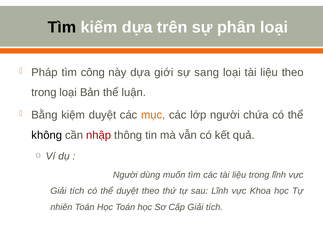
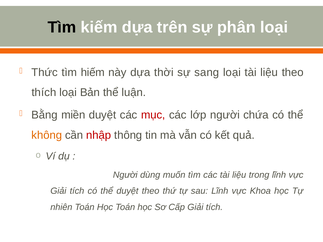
Pháp: Pháp -> Thức (45, 72)
công: công -> hiếm (93, 72)
giới: giới -> thời (164, 72)
trong: trong -> thích (44, 93)
kiệm: kiệm -> miền (73, 115)
mục colour: orange -> red (153, 115)
không colour: black -> orange (47, 135)
